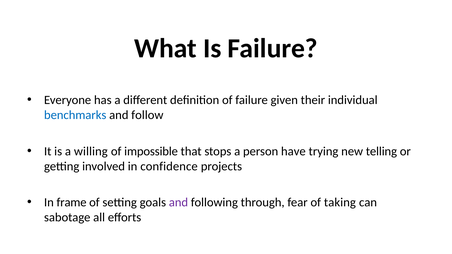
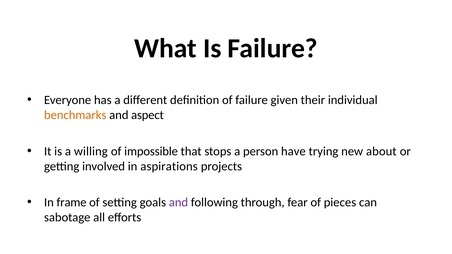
benchmarks colour: blue -> orange (75, 115)
follow: follow -> aspect (147, 115)
telling: telling -> about (381, 151)
confidence: confidence -> aspirations (169, 166)
taking: taking -> pieces (340, 203)
